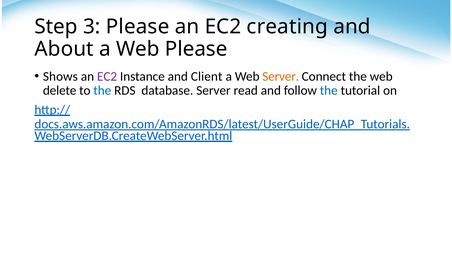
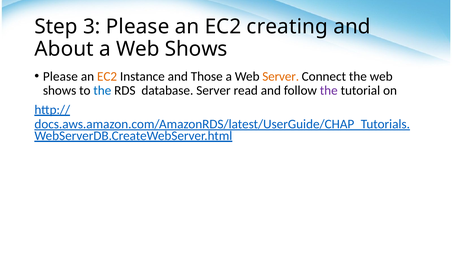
a Web Please: Please -> Shows (196, 49)
Shows: Shows -> Please (60, 76)
EC2 colour: purple -> orange (107, 76)
Client: Client -> Those (207, 76)
delete: delete -> shows (60, 91)
the colour: blue -> purple (329, 91)
